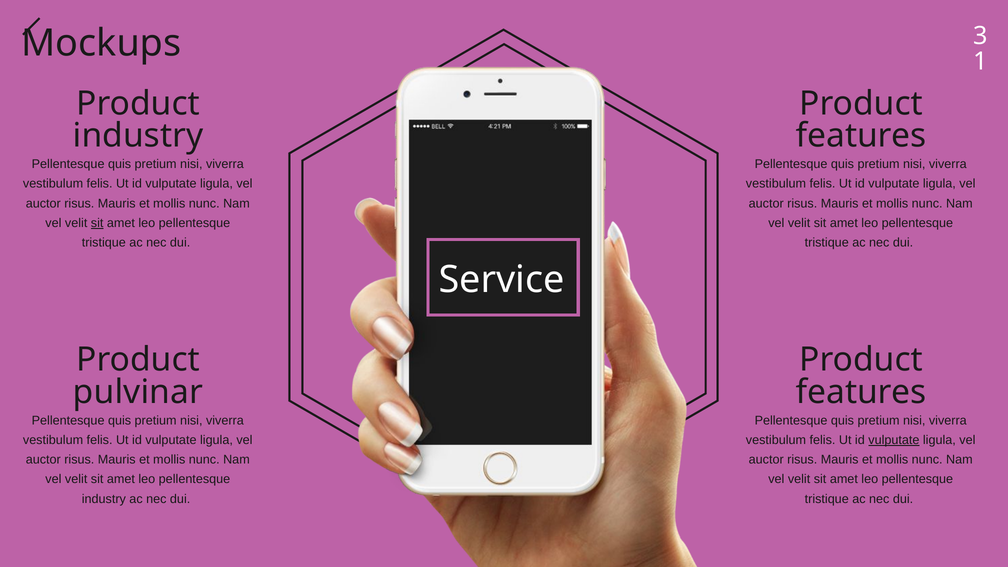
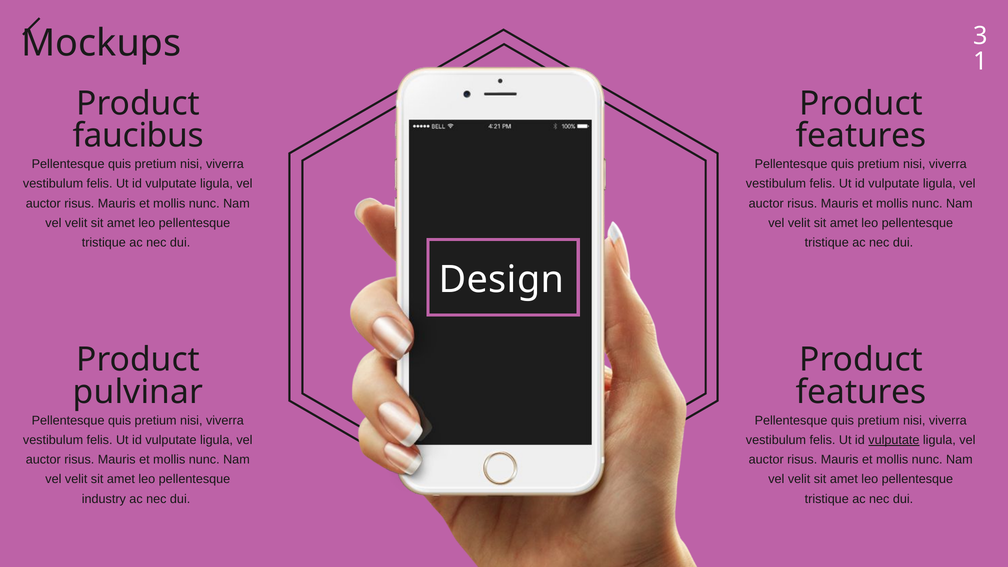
industry: industry -> faucibus (138, 136)
sit underline: present -> none (97, 223)
Service: Service -> Design (501, 280)
